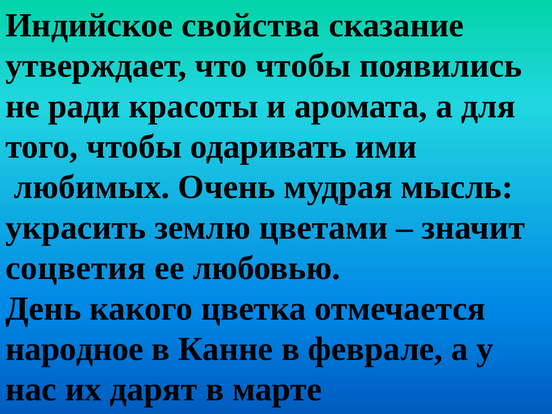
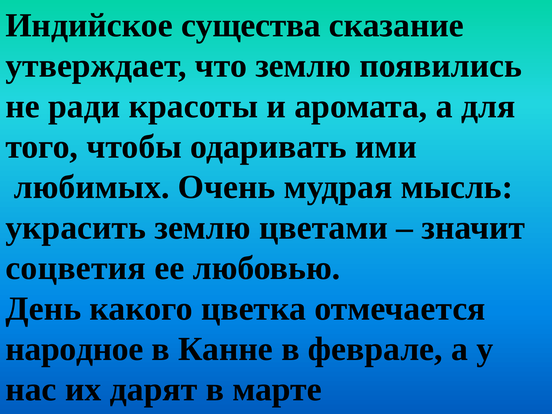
свойства: свойства -> существа (251, 25)
что чтобы: чтобы -> землю (303, 66)
